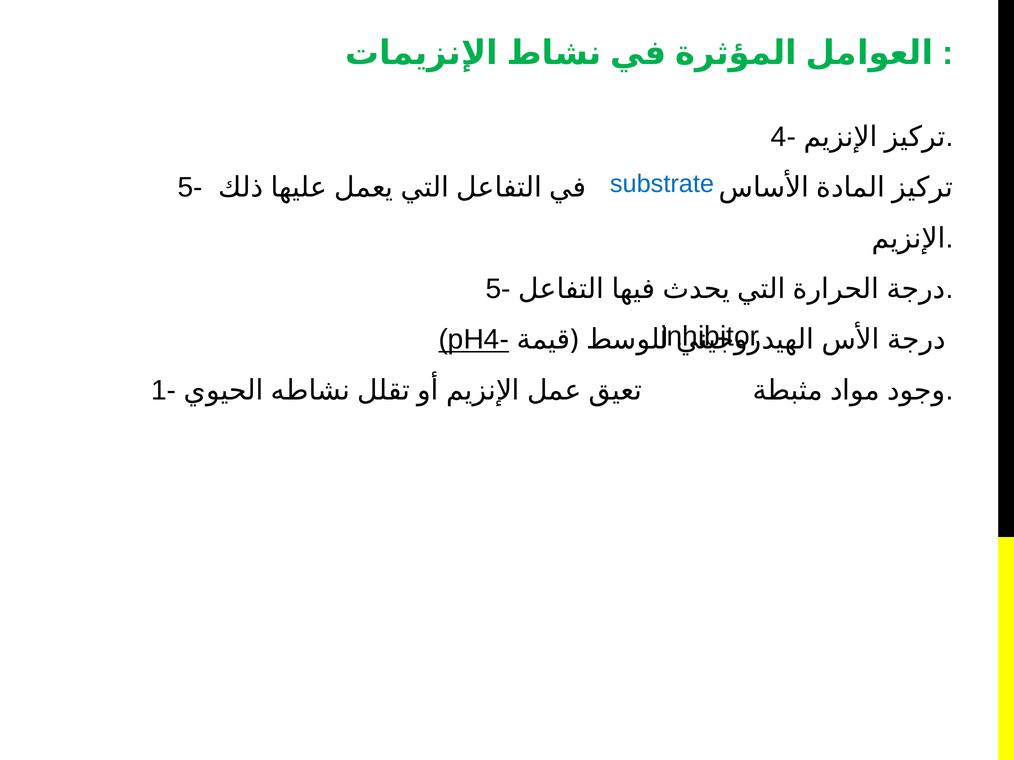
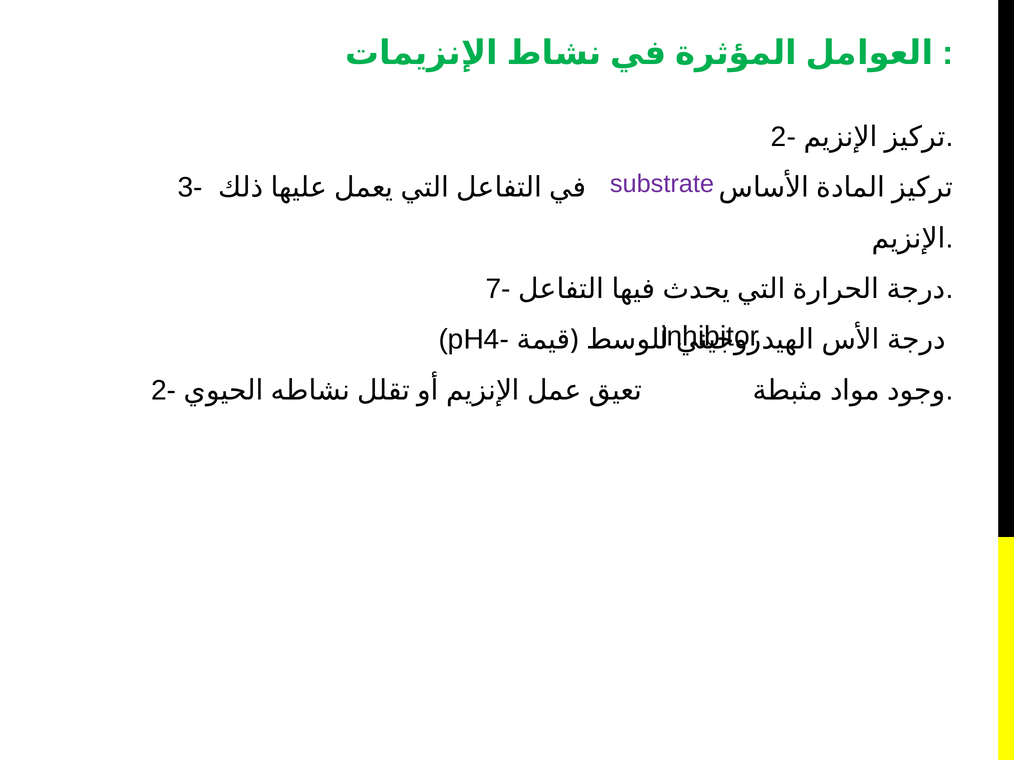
4-: 4- -> 2- (783, 137)
substrate colour: blue -> purple (662, 184)
5-: 5- -> 3- (190, 188)
5-: 5- -> 7- (498, 289)
pH4- underline: present -> none (474, 340)
1-: 1- -> 2- (164, 391)
